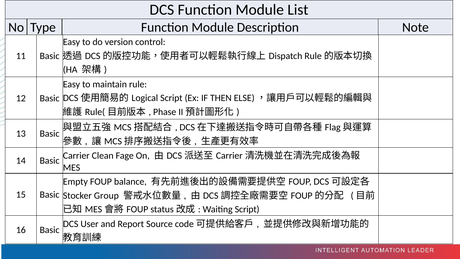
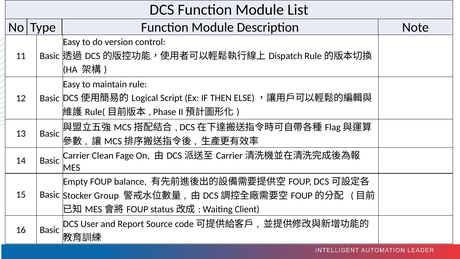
Waiting Script: Script -> Client (247, 209)
